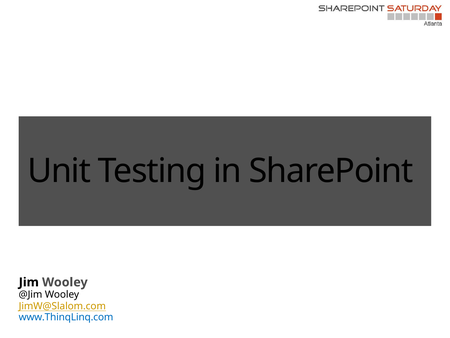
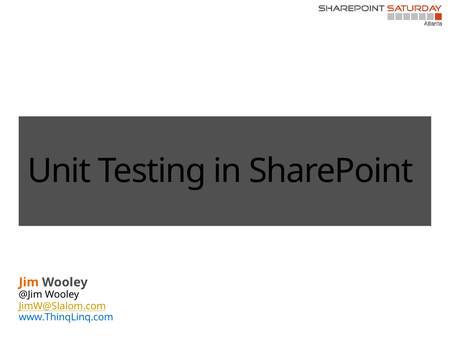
Jim colour: black -> orange (29, 282)
